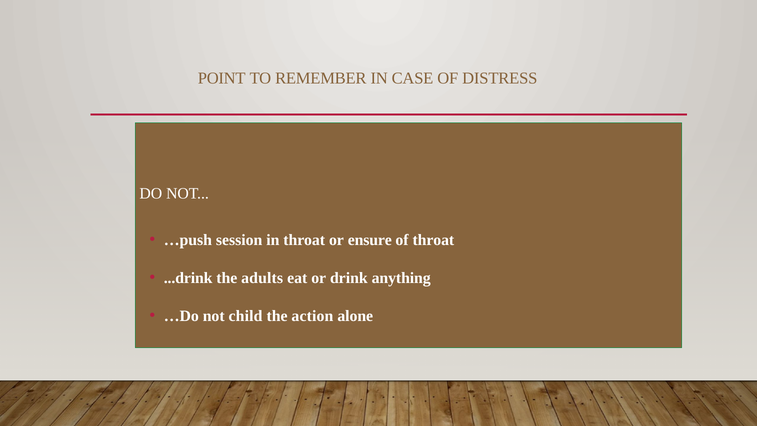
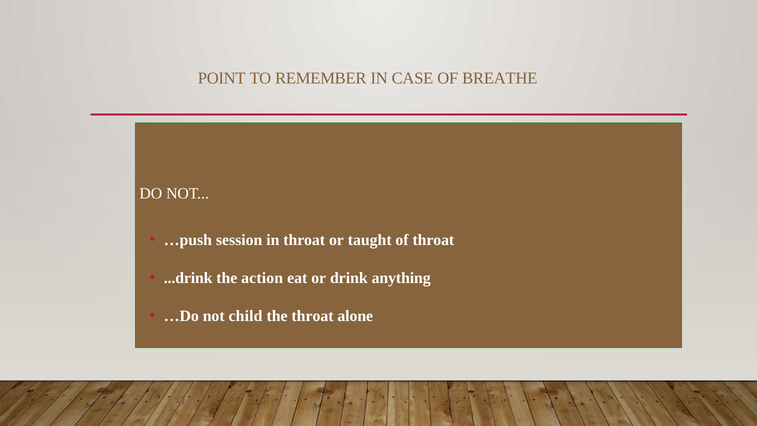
DISTRESS: DISTRESS -> BREATHE (500, 78)
ensure: ensure -> taught (370, 240)
adults: adults -> action (262, 278)
the action: action -> throat (313, 316)
